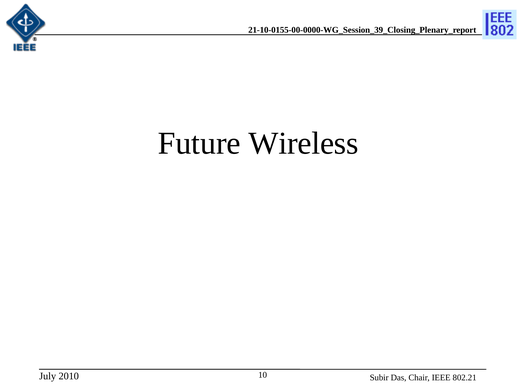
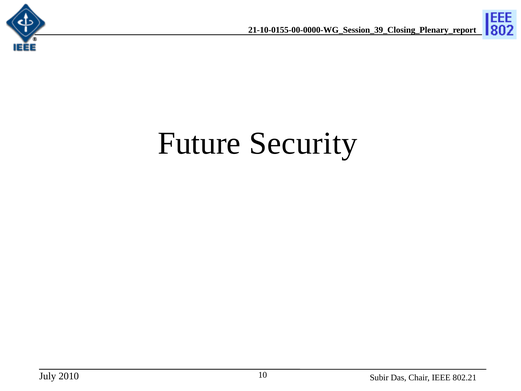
Wireless: Wireless -> Security (303, 143)
